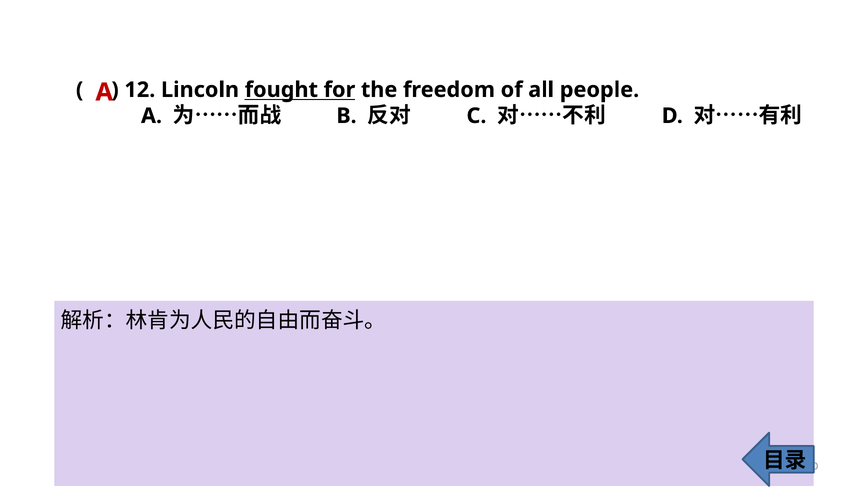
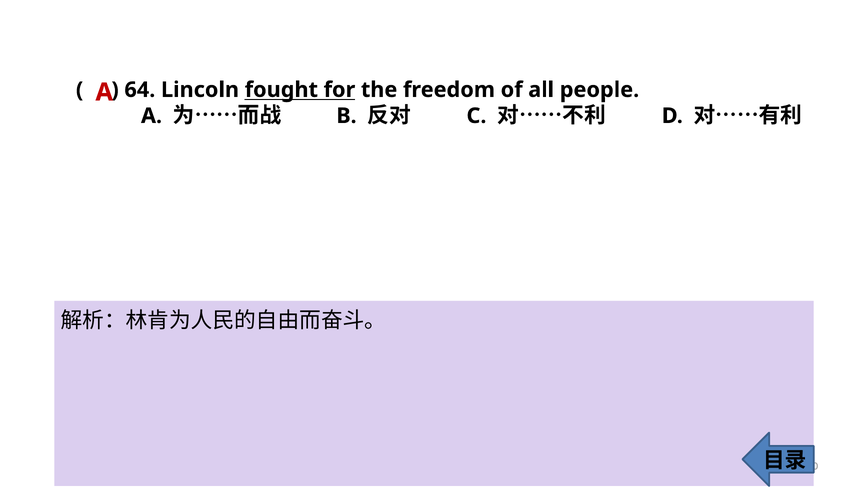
12: 12 -> 64 (140, 90)
